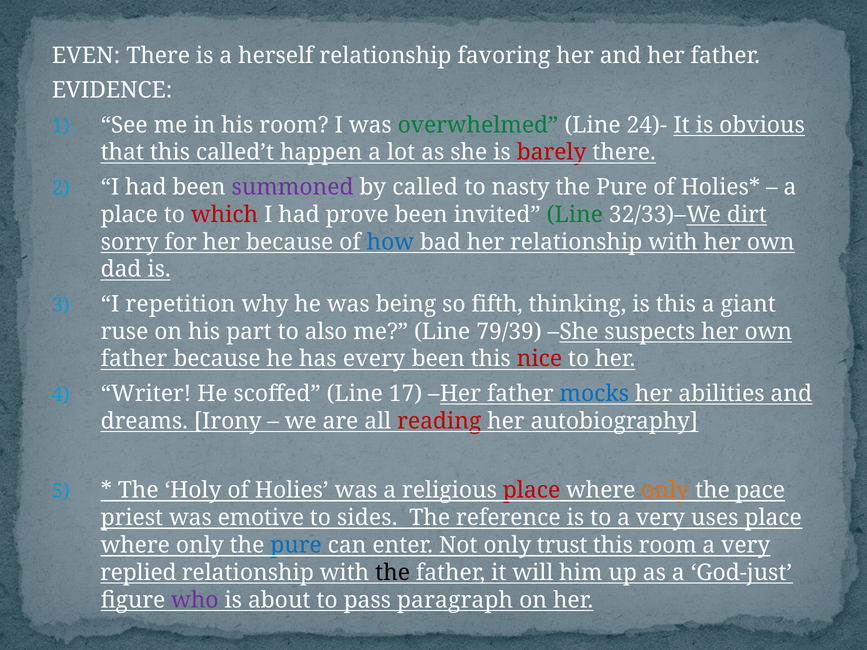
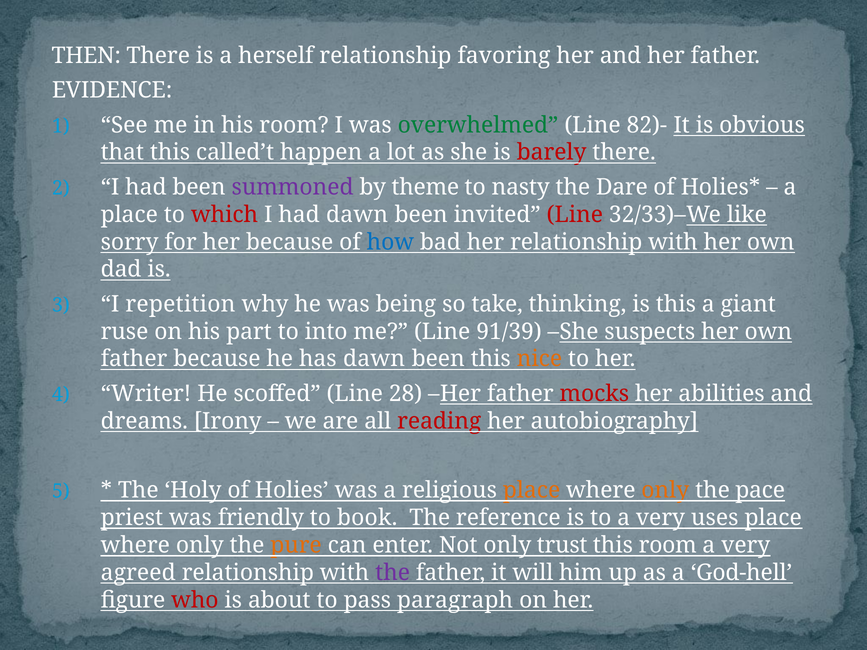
EVEN: EVEN -> THEN (86, 56)
24)-: 24)- -> 82)- (647, 125)
called: called -> theme (425, 187)
Pure: Pure -> Dare (622, 187)
had prove: prove -> dawn (357, 215)
Line colour: green -> red (575, 215)
dirt: dirt -> like (747, 215)
fifth: fifth -> take (497, 304)
also: also -> into (326, 332)
79/39: 79/39 -> 91/39 (509, 332)
has every: every -> dawn (374, 359)
nice colour: red -> orange (539, 359)
17: 17 -> 28 (406, 394)
mocks colour: blue -> red (594, 394)
place colour: red -> orange (532, 491)
emotive: emotive -> friendly (261, 518)
sides: sides -> book (367, 518)
pure colour: blue -> orange (296, 545)
replied: replied -> agreed (138, 573)
the colour: black -> purple (393, 573)
God-just: God-just -> God-hell (741, 573)
who colour: purple -> red (195, 600)
